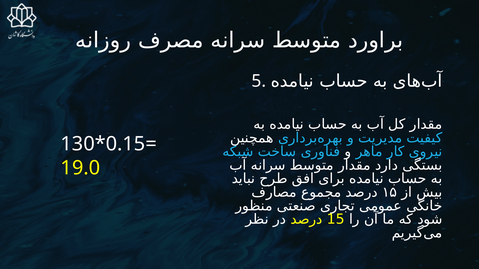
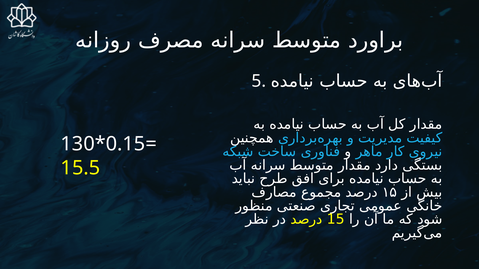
19.0: 19.0 -> 15.5 (80, 168)
